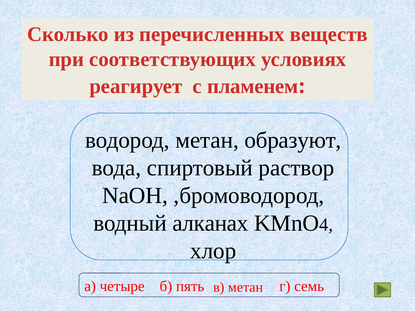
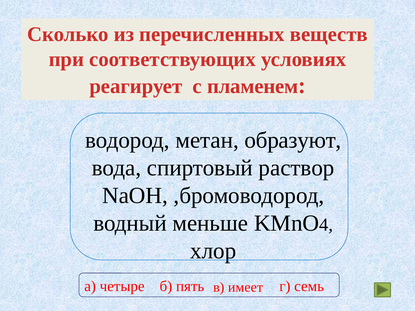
алканах: алканах -> меньше (210, 223)
в метан: метан -> имеет (245, 287)
